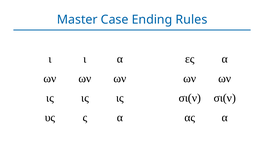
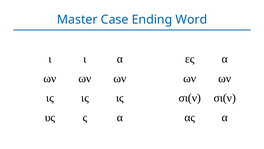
Rules: Rules -> Word (191, 20)
